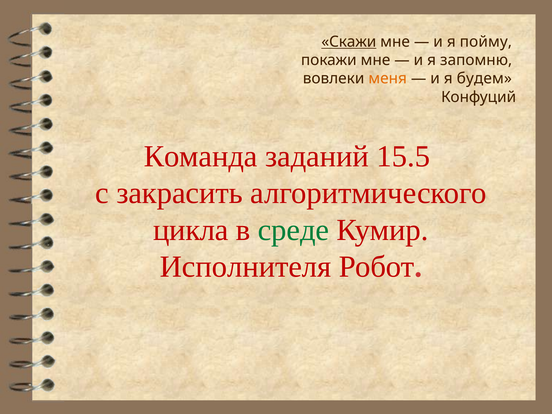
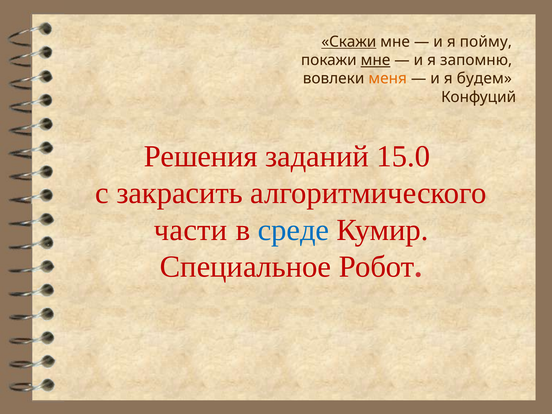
мне underline: none -> present (375, 60)
Команда: Команда -> Решения (201, 156)
15.5: 15.5 -> 15.0 (403, 156)
цикла: цикла -> части (191, 230)
среде colour: green -> blue (293, 230)
Исполнителя: Исполнителя -> Специальное (246, 267)
